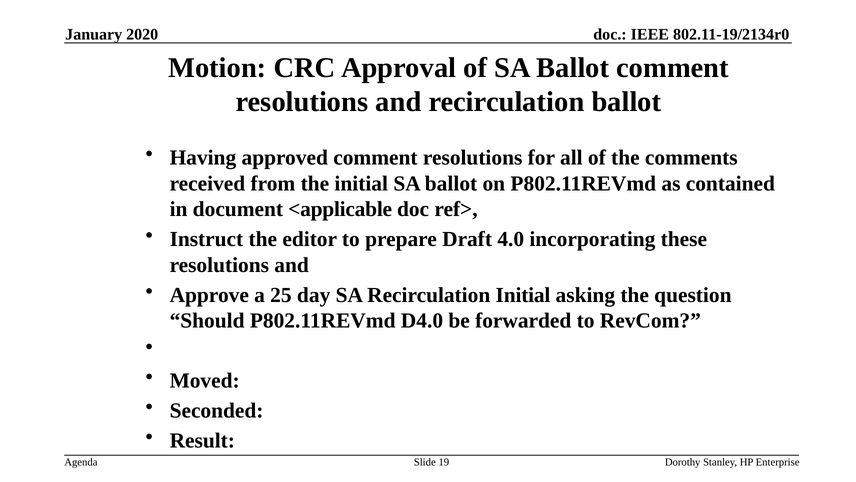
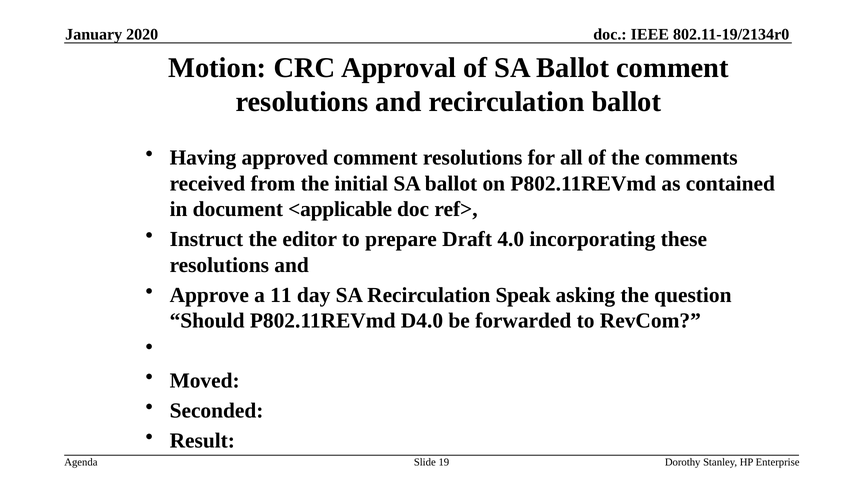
25: 25 -> 11 (281, 295)
Recirculation Initial: Initial -> Speak (523, 295)
